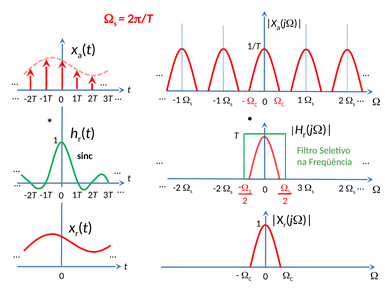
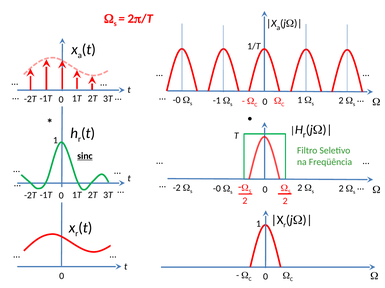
-1: -1 -> -0 (177, 100)
sinc underline: none -> present (85, 156)
-2: -2 -> -0 (217, 189)
0 3: 3 -> 2 (300, 188)
